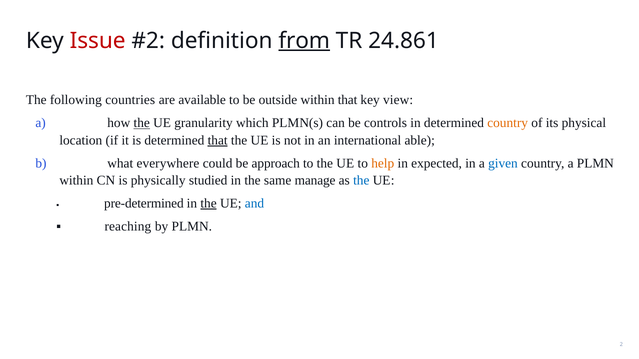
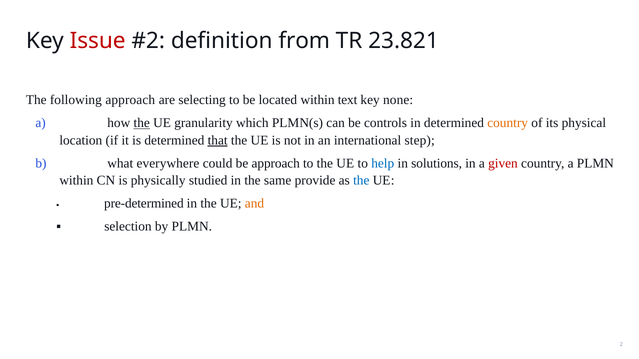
from underline: present -> none (304, 41)
24.861: 24.861 -> 23.821 (404, 41)
following countries: countries -> approach (130, 100)
available: available -> selecting (202, 100)
outside: outside -> located (278, 100)
within that: that -> text (348, 100)
view: view -> none (398, 100)
able: able -> step (420, 140)
help colour: orange -> blue (383, 163)
expected: expected -> solutions (437, 163)
given colour: blue -> red (503, 163)
manage: manage -> provide (315, 181)
the underline: present -> none (209, 204)
and colour: blue -> orange (254, 204)
reaching: reaching -> selection (128, 227)
